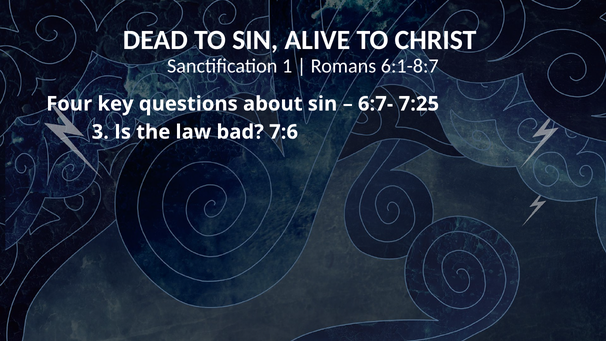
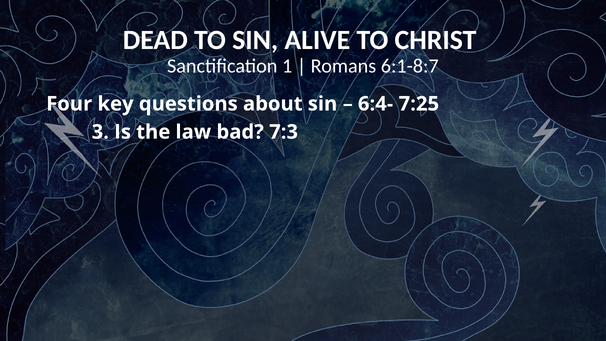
6:7-: 6:7- -> 6:4- (376, 104)
7:6: 7:6 -> 7:3 (284, 132)
